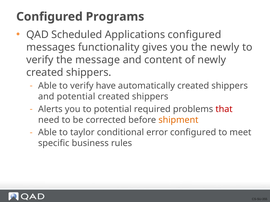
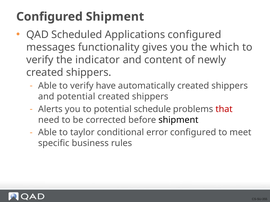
Configured Programs: Programs -> Shipment (115, 17)
the newly: newly -> which (225, 47)
message: message -> indicator (98, 60)
required: required -> schedule (152, 109)
shipment colour: orange -> black (178, 120)
